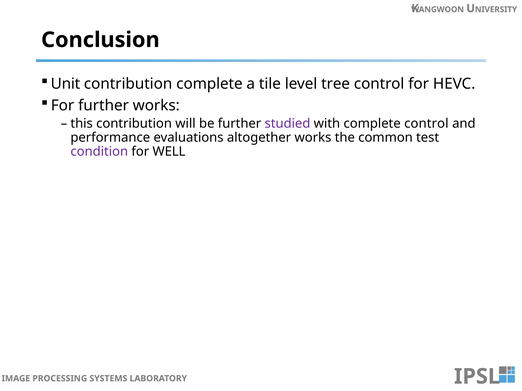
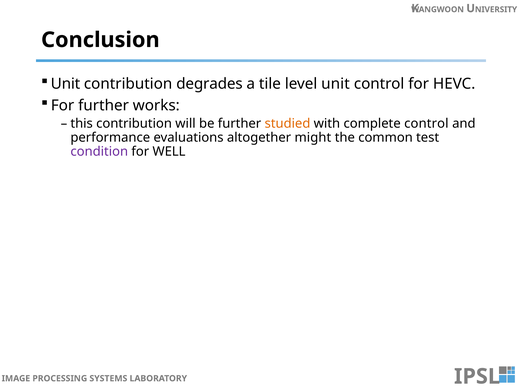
contribution complete: complete -> degrades (209, 84)
level tree: tree -> unit (336, 84)
studied colour: purple -> orange (287, 124)
altogether works: works -> might (313, 138)
